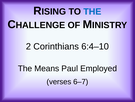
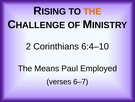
THE colour: blue -> orange (92, 12)
